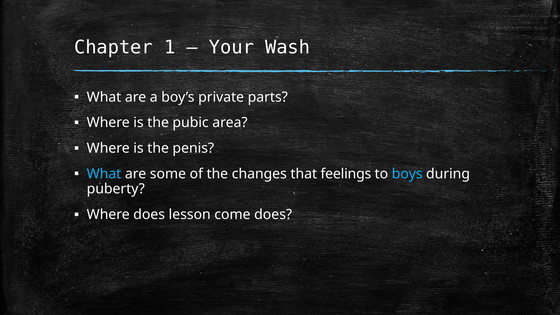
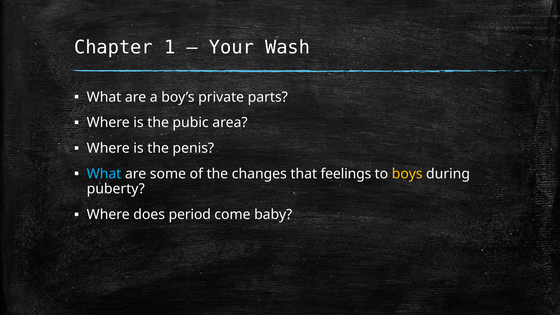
boys colour: light blue -> yellow (407, 174)
lesson: lesson -> period (190, 215)
come does: does -> baby (273, 215)
